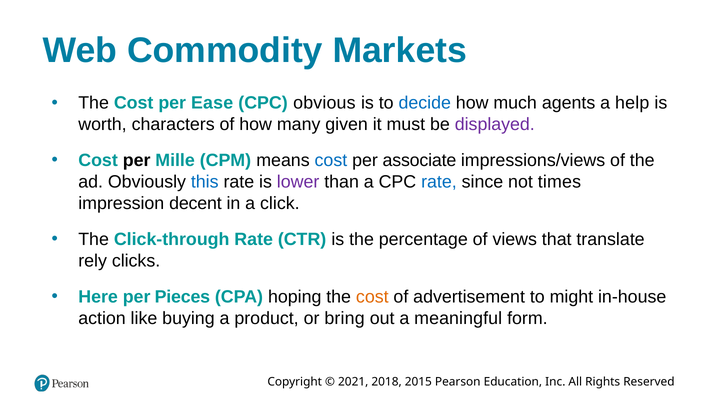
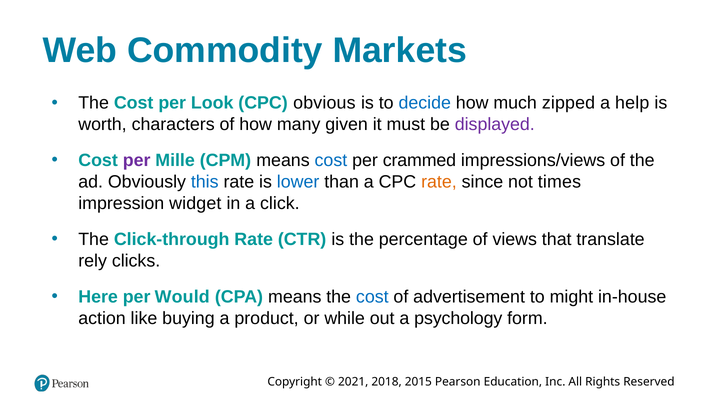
Ease: Ease -> Look (212, 103)
agents: agents -> zipped (568, 103)
per colour: black -> purple (137, 161)
associate: associate -> crammed (419, 161)
lower colour: purple -> blue (298, 182)
rate colour: blue -> orange (439, 182)
decent: decent -> widget (195, 203)
Pieces: Pieces -> Would (182, 297)
CPA hoping: hoping -> means (295, 297)
cost colour: orange -> blue (372, 297)
bring: bring -> while (345, 319)
meaningful: meaningful -> psychology (458, 319)
